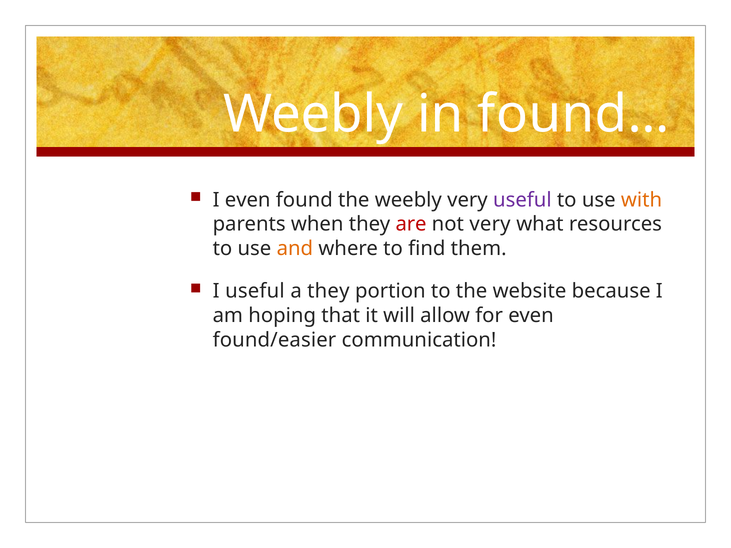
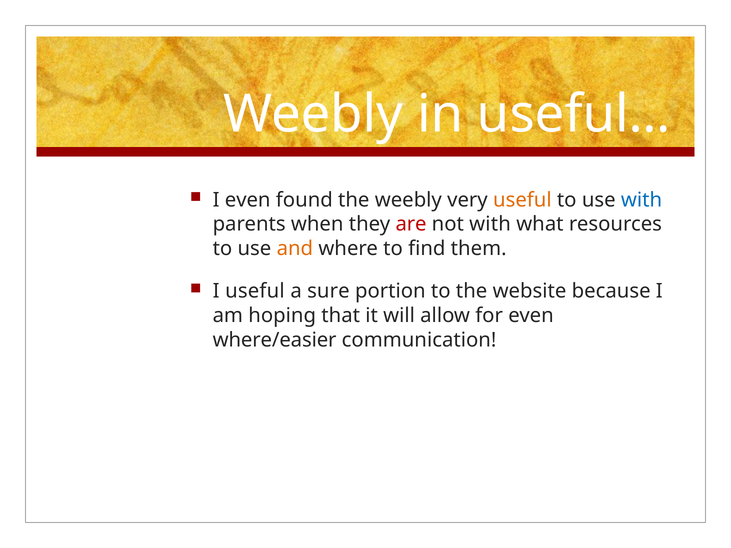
found…: found… -> useful… (574, 114)
useful colour: purple -> orange (522, 200)
with colour: orange -> blue (642, 200)
not very: very -> with (490, 224)
a they: they -> sure (328, 291)
found/easier: found/easier -> where/easier (275, 340)
